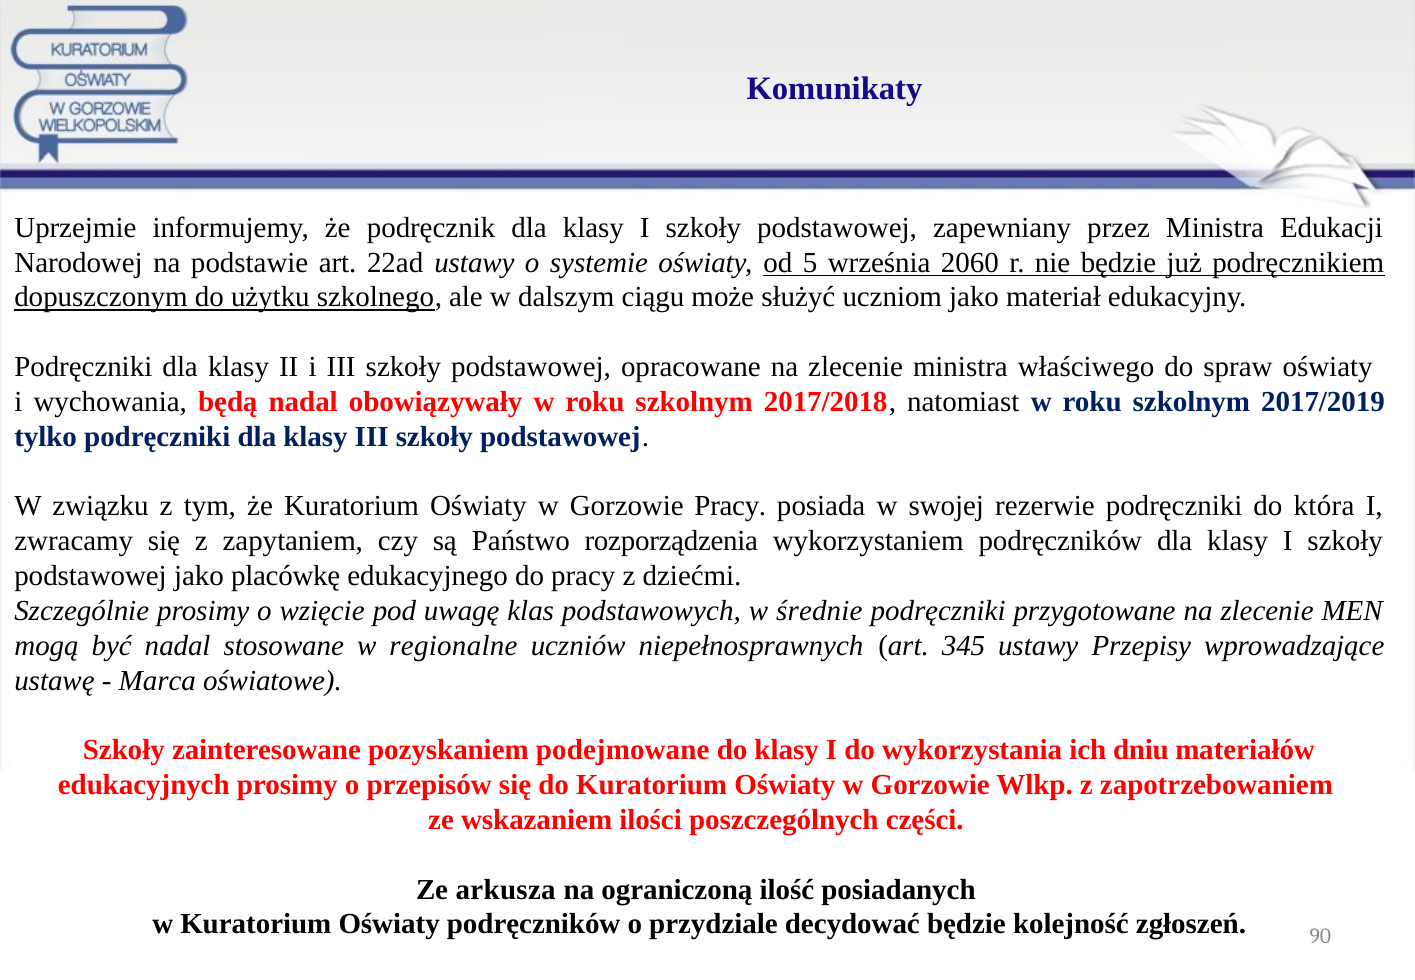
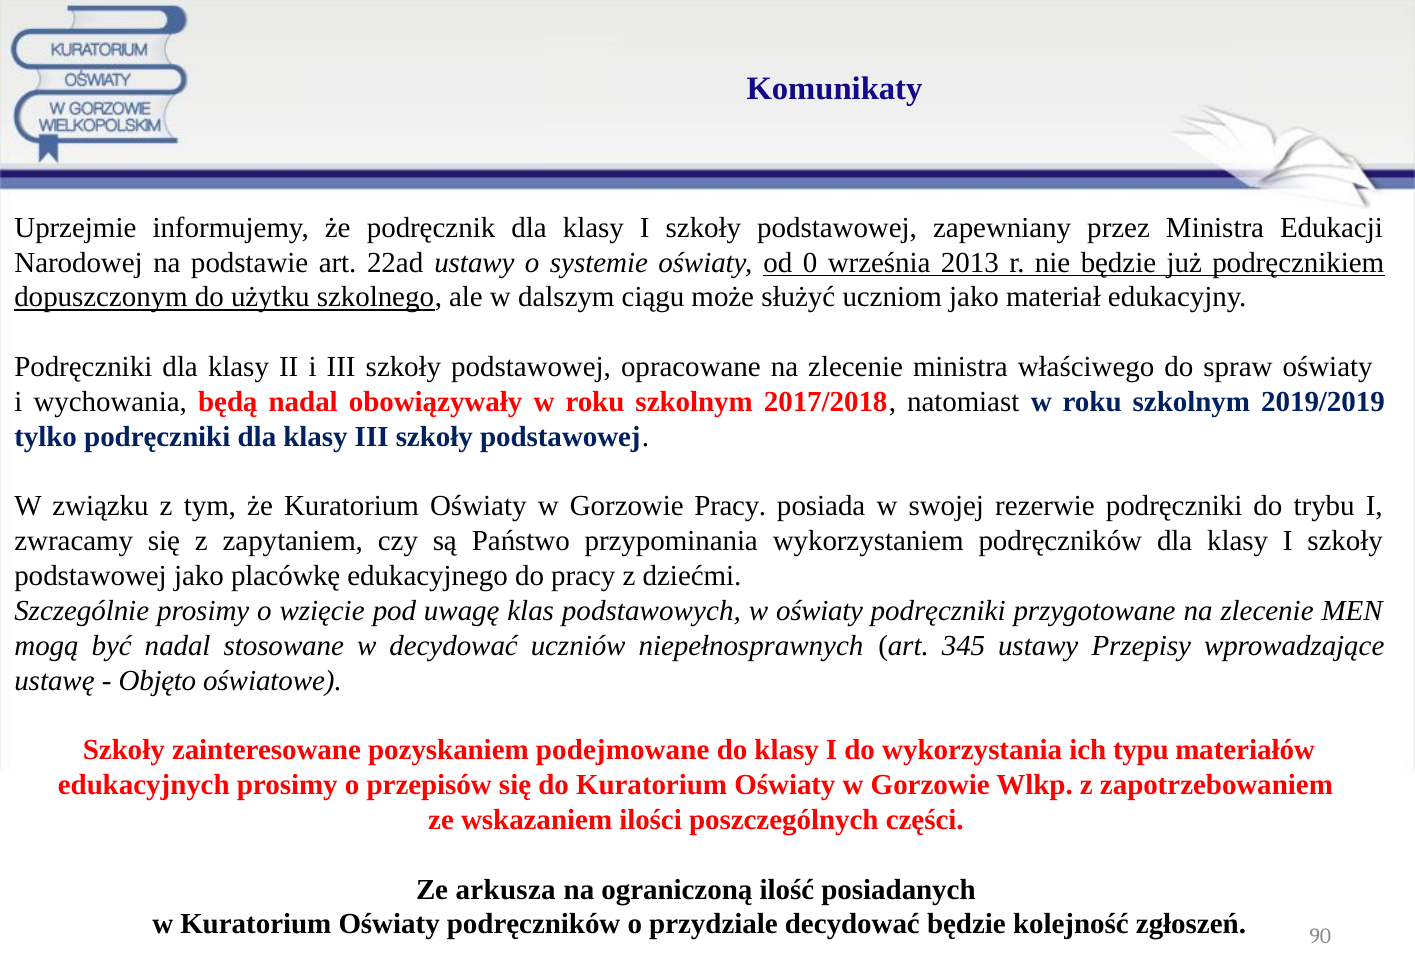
5: 5 -> 0 (810, 262)
2060: 2060 -> 2013 (970, 262)
2017/2019: 2017/2019 -> 2019/2019 (1323, 402)
która: która -> trybu (1324, 506)
rozporządzenia: rozporządzenia -> przypominania (671, 541)
w średnie: średnie -> oświaty (820, 611)
w regionalne: regionalne -> decydować (454, 645)
Marca: Marca -> Objęto (157, 680)
dniu: dniu -> typu (1141, 750)
